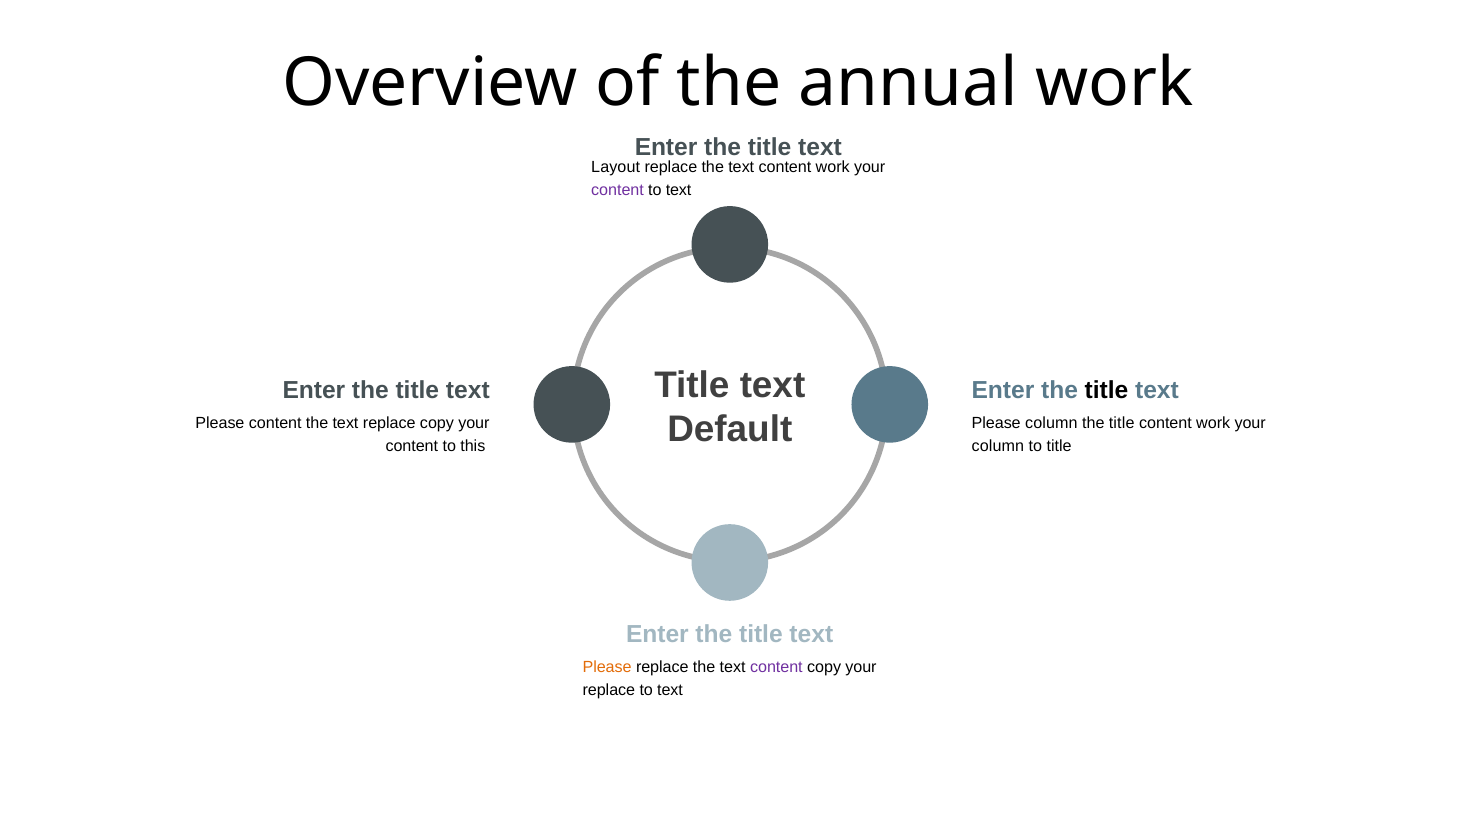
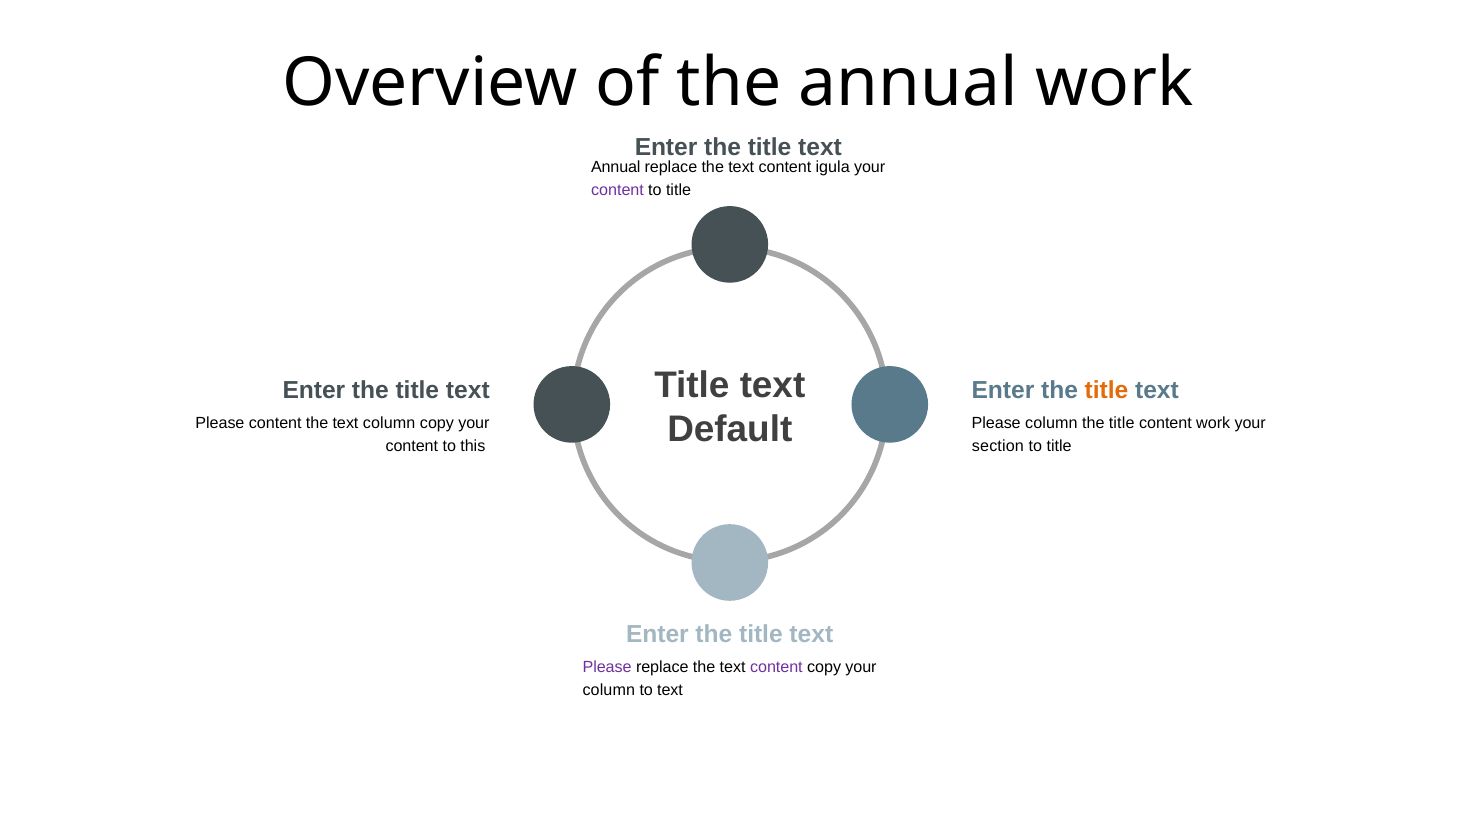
Layout: Layout -> Annual (616, 167)
text content work: work -> igula (833, 167)
text: text -> title (679, 190)
title colour: black -> orange (1107, 390)
text replace: replace -> column (389, 423)
column: column -> section (998, 446)
Please colour: orange -> purple (607, 667)
replace: replace -> column (609, 690)
